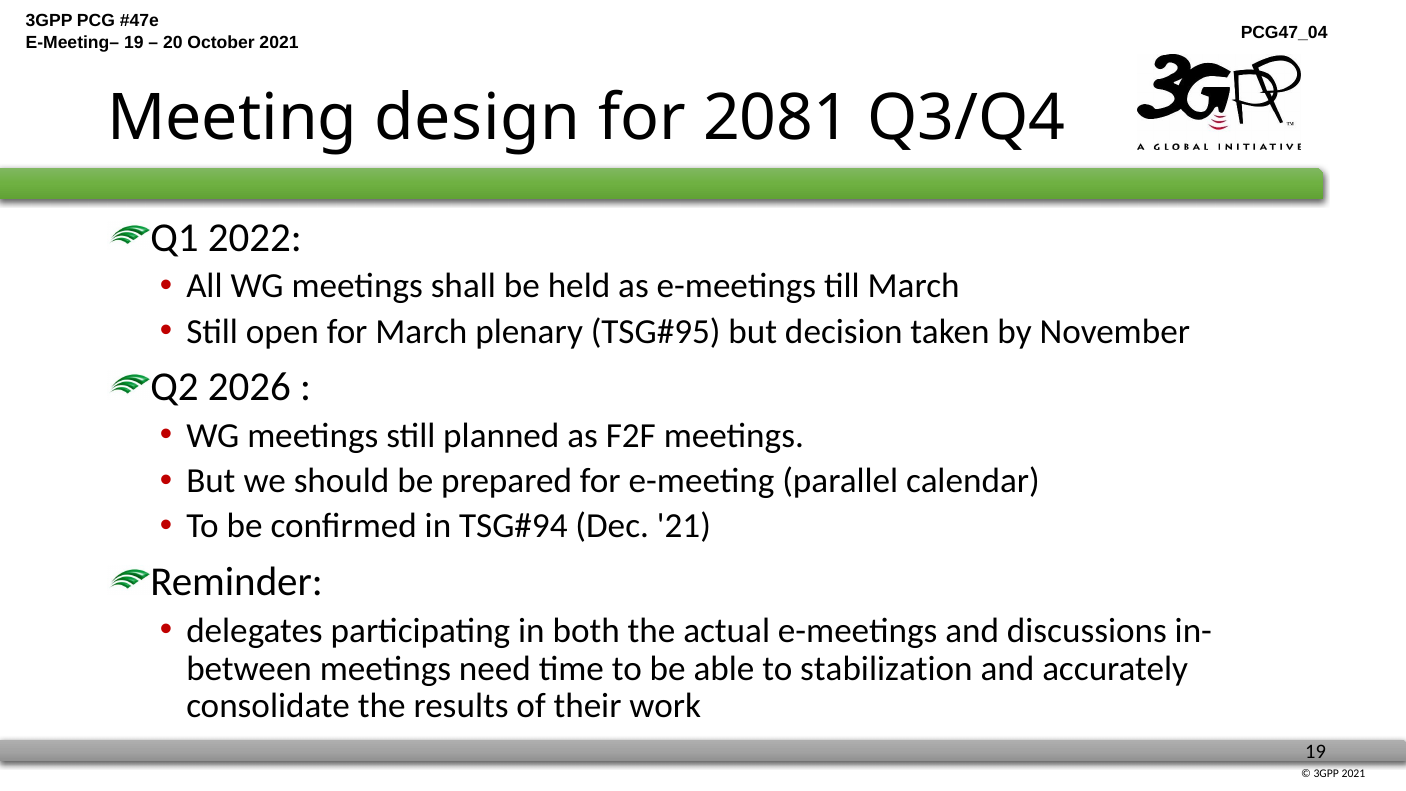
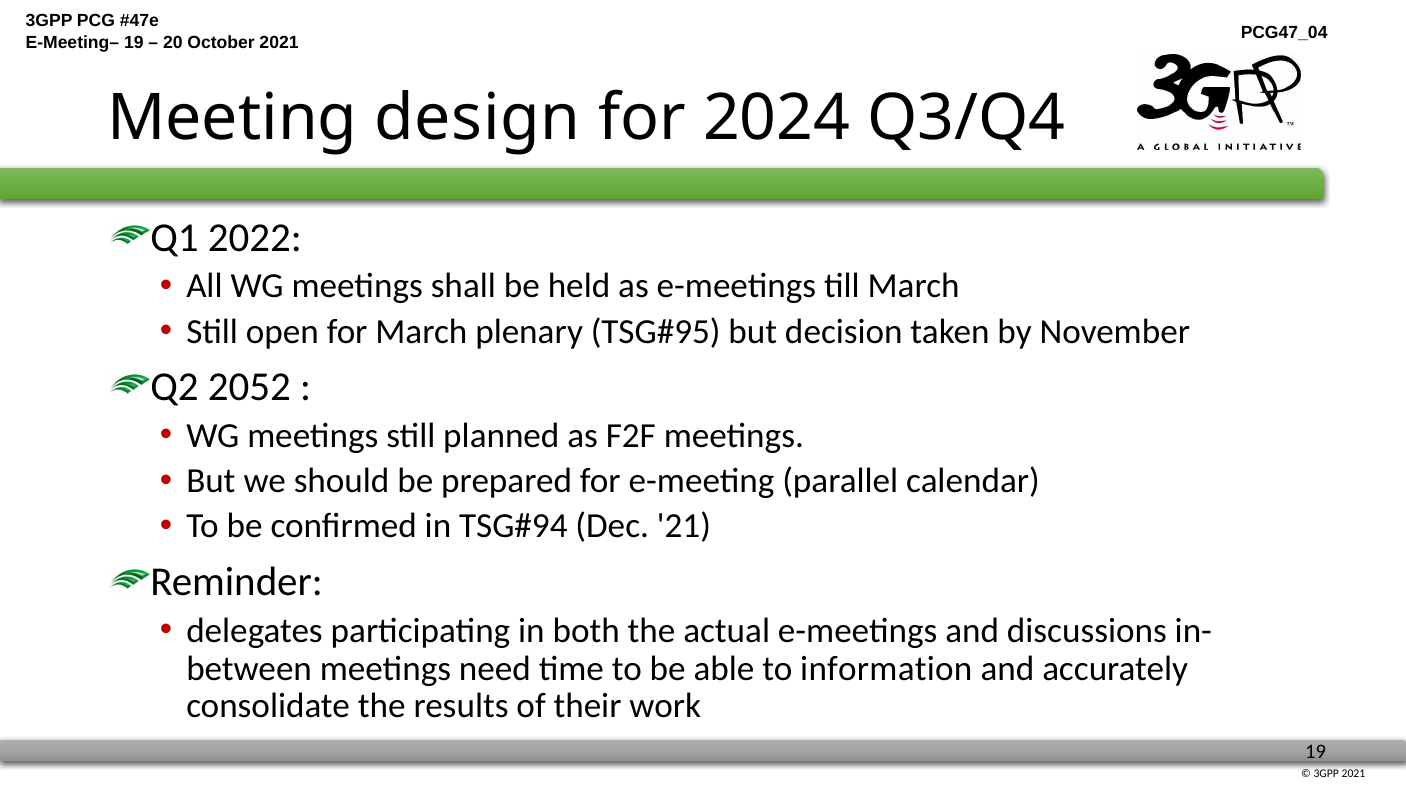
2081: 2081 -> 2024 (777, 118)
2026: 2026 -> 2052 (249, 387)
stabilization: stabilization -> information (886, 668)
